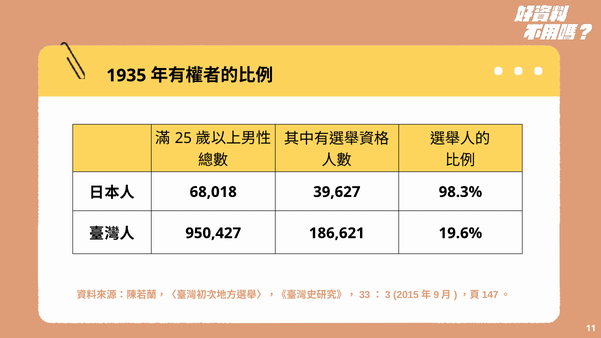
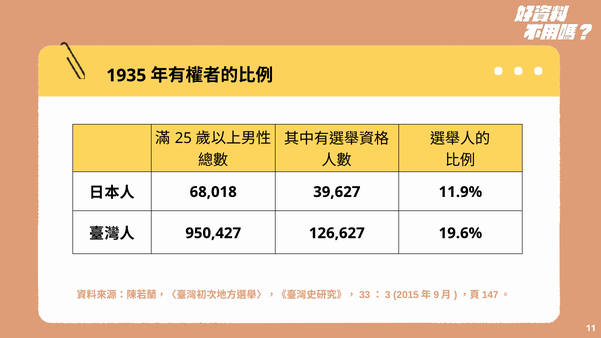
98.3%: 98.3% -> 11.9% (460, 192)
186,621: 186,621 -> 126,627 (337, 233)
